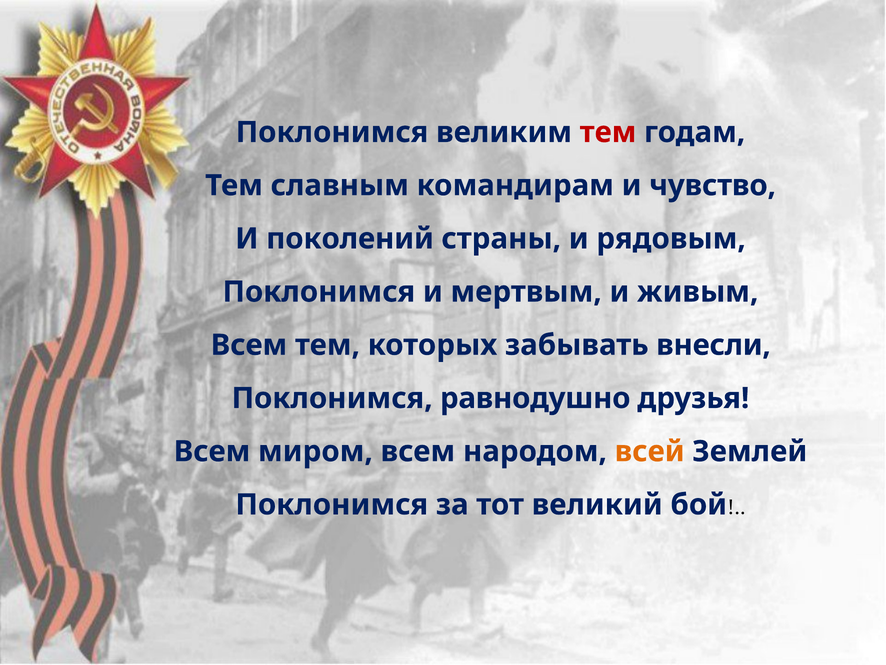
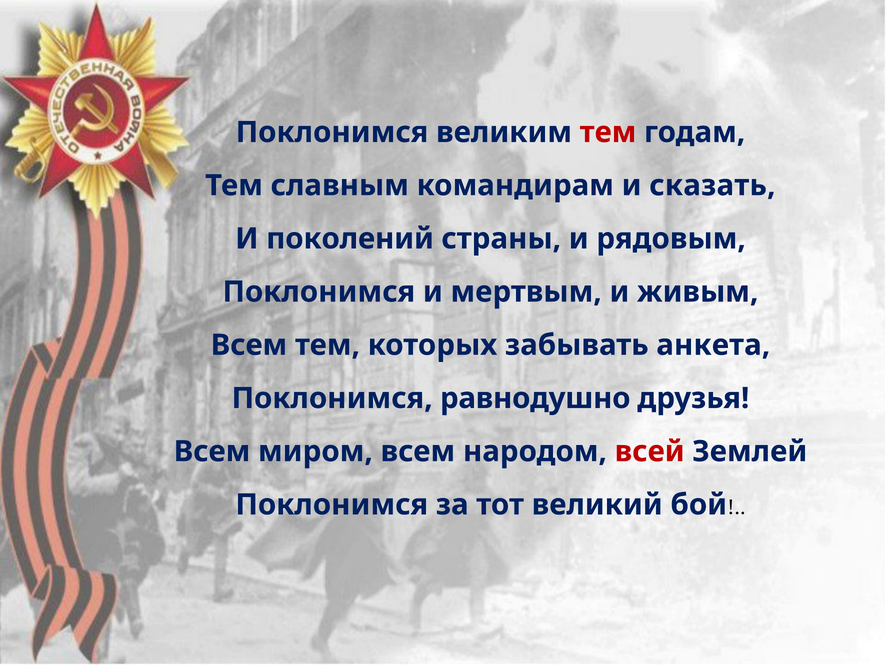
чувство: чувство -> сказать (712, 185)
внесли: внесли -> анкета (713, 345)
всей colour: orange -> red (650, 451)
